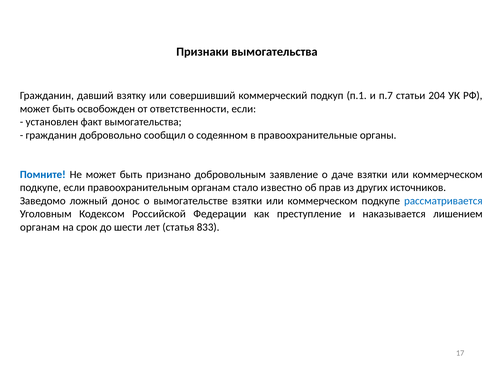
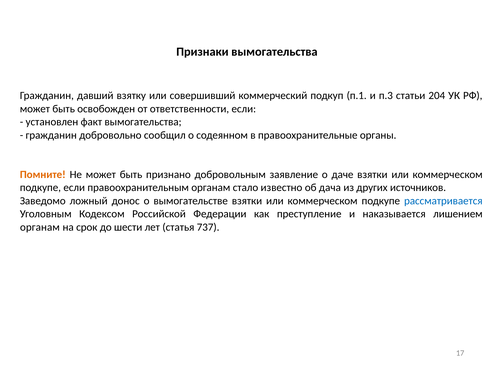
п.7: п.7 -> п.3 (386, 96)
Помните colour: blue -> orange (43, 175)
прав: прав -> дача (330, 188)
833: 833 -> 737 (208, 227)
